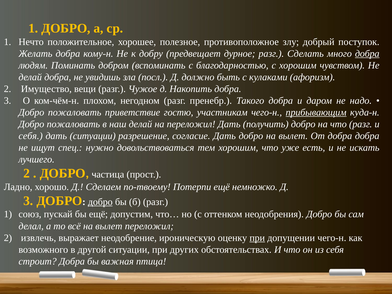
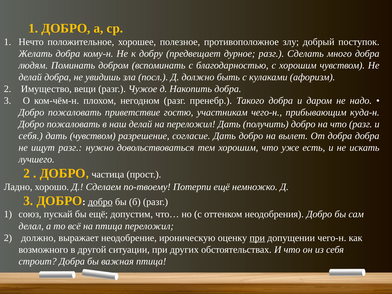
добра underline: present -> none (367, 54)
прибывающим underline: present -> none (316, 112)
дать ситуации: ситуации -> чувством (93, 136)
ищут спец: спец -> разг (70, 148)
всё на вылет: вылет -> птица (109, 226)
2 извлечь: извлечь -> должно (39, 238)
